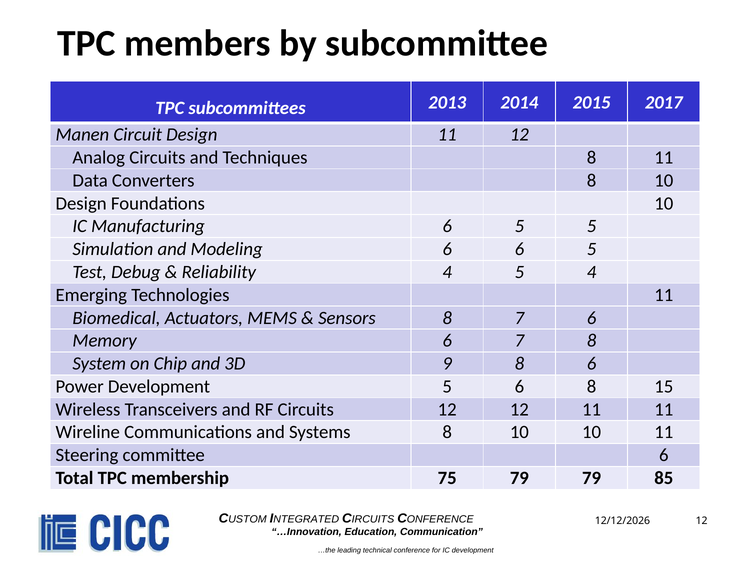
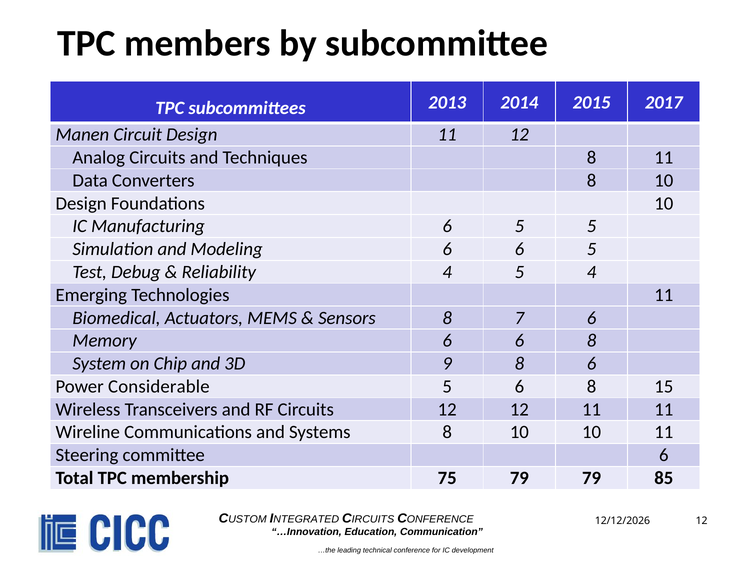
Memory 6 7: 7 -> 6 (519, 341)
Power Development: Development -> Considerable (159, 387)
